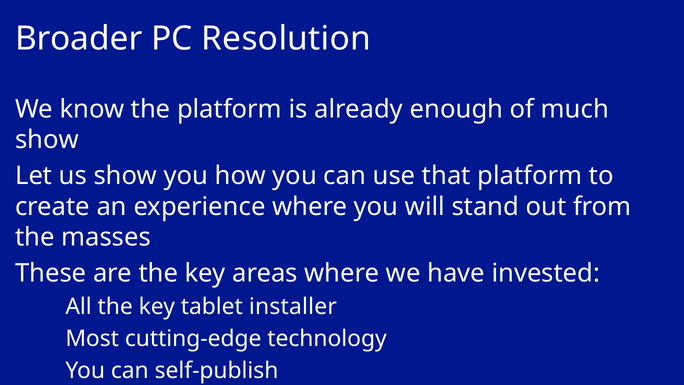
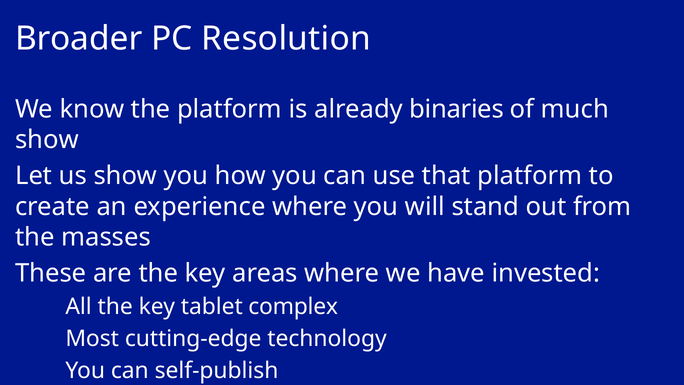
enough: enough -> binaries (457, 109)
installer: installer -> complex (293, 306)
